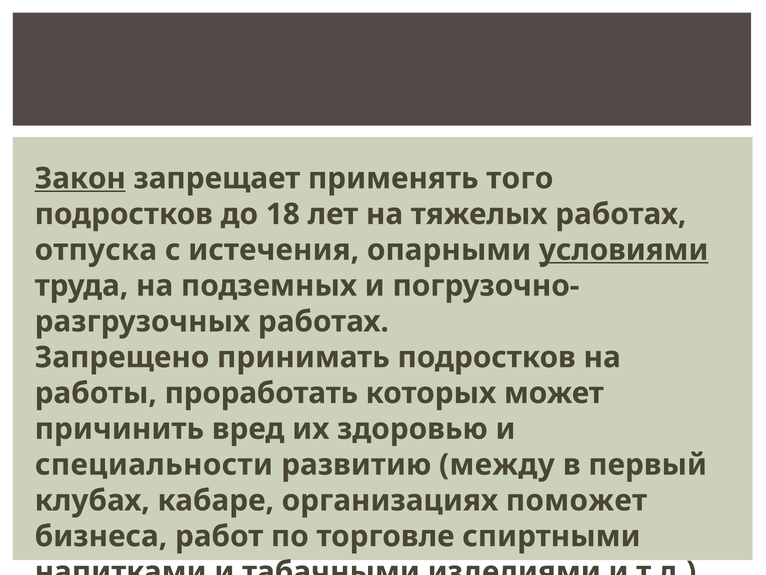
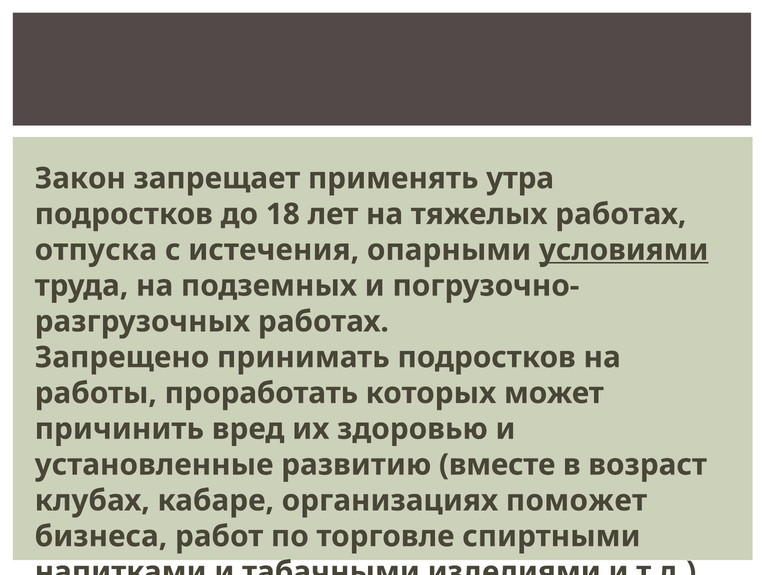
Закон underline: present -> none (80, 178)
того: того -> утра (520, 178)
специальности: специальности -> установленные (154, 464)
между: между -> вместе (497, 464)
первый: первый -> возраст (648, 464)
